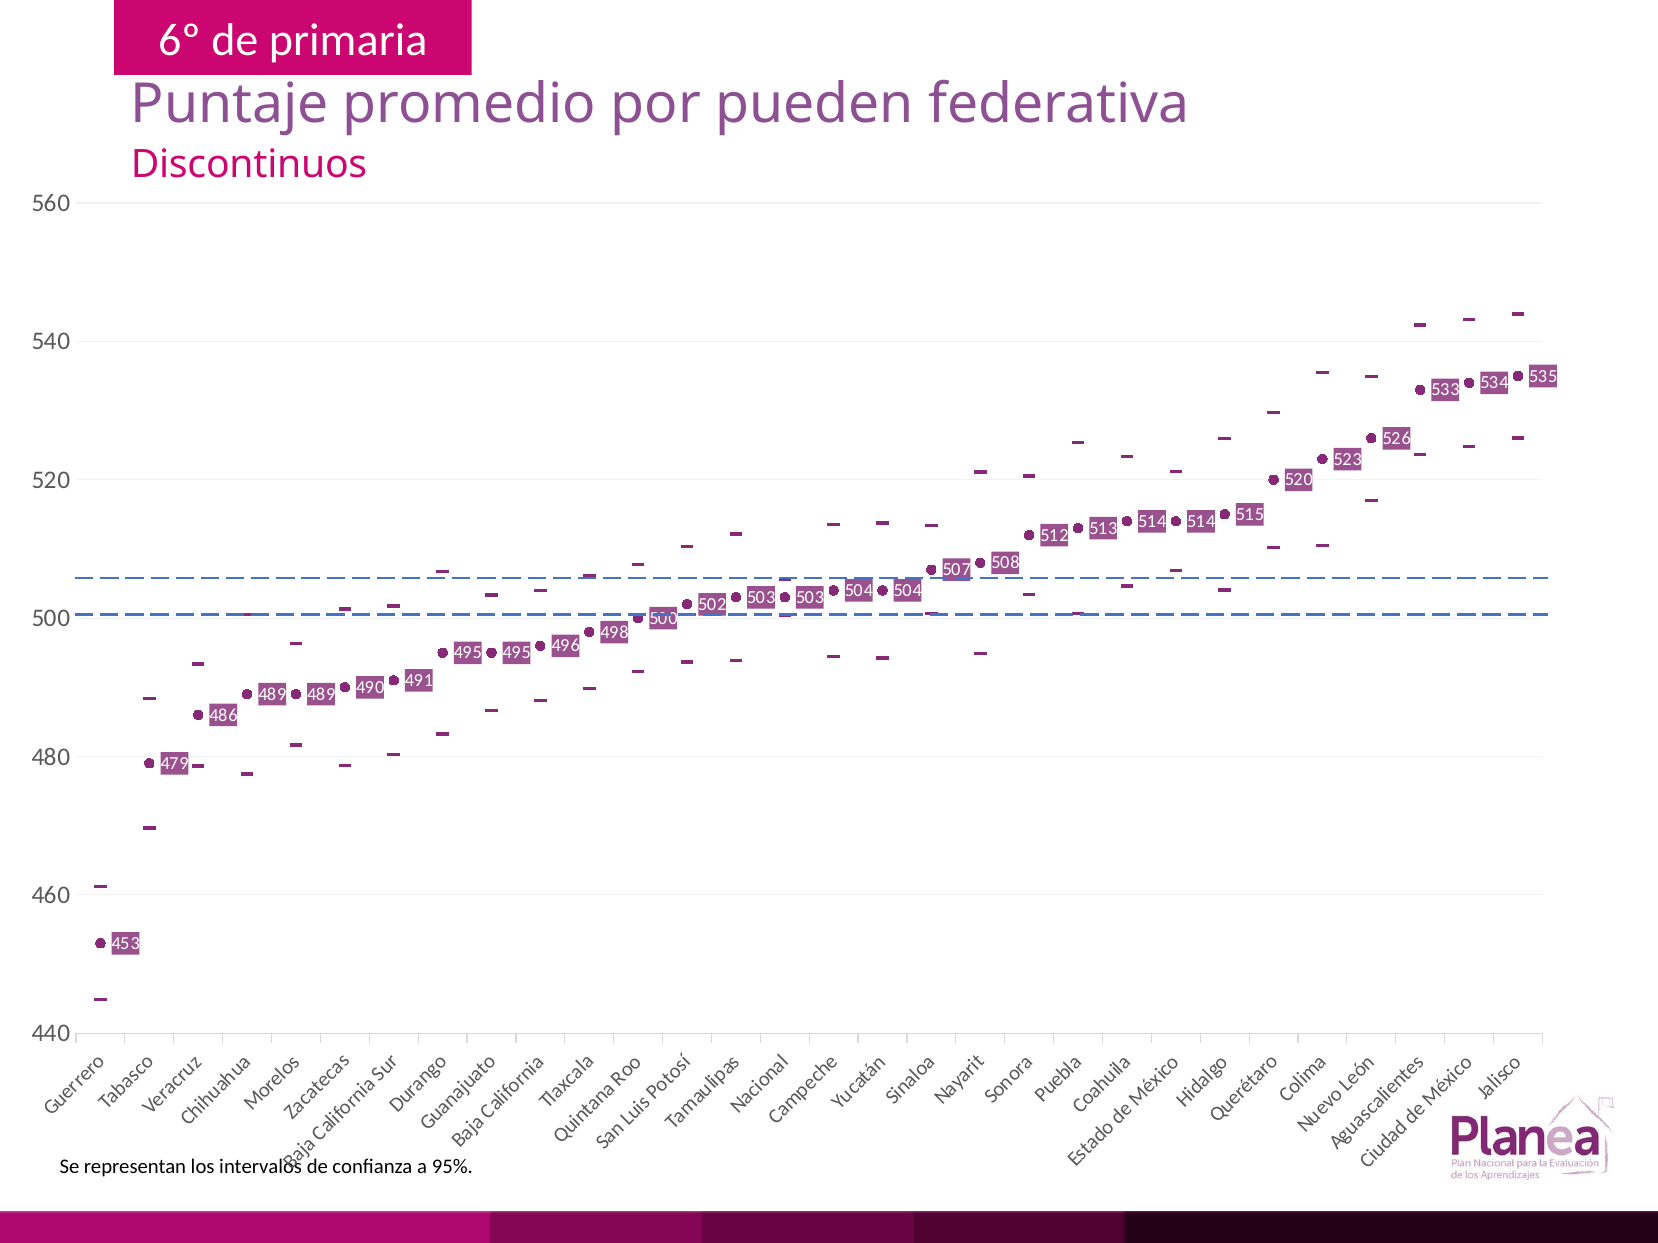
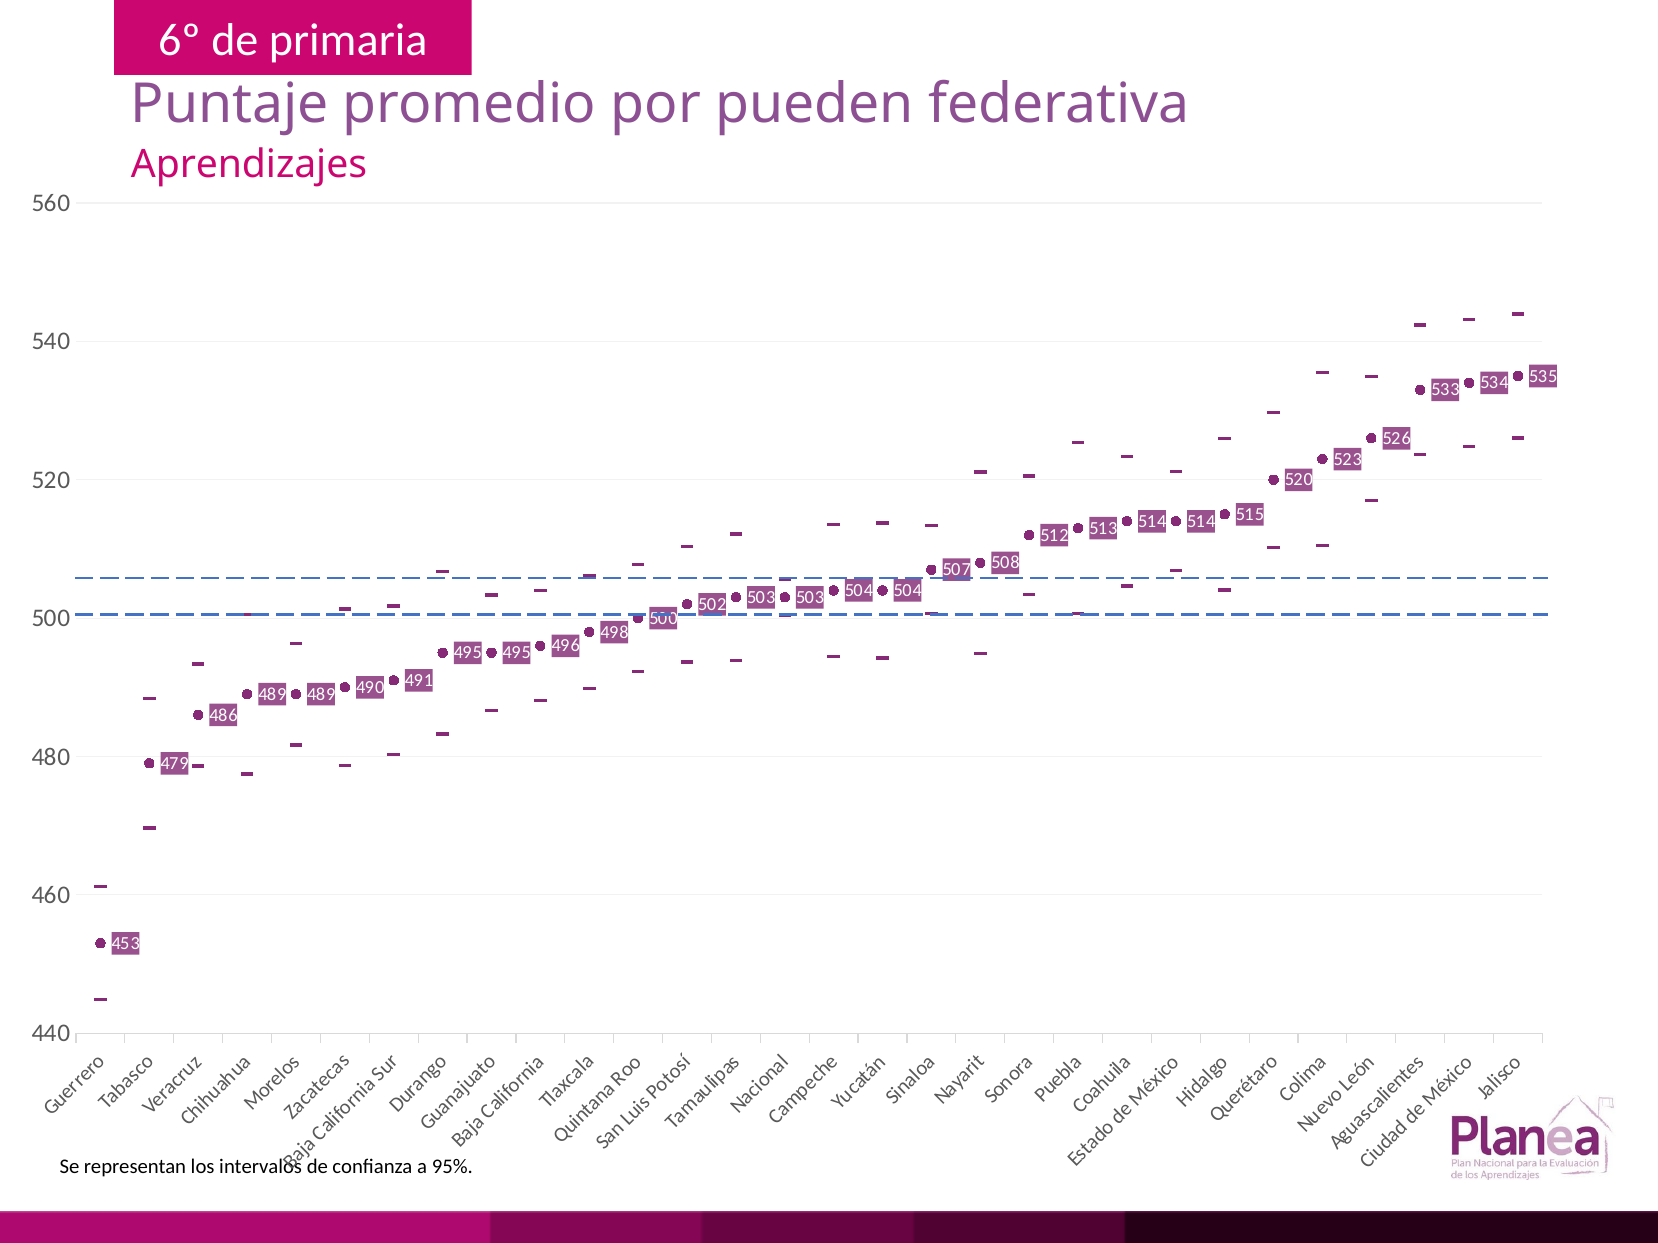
Discontinuos: Discontinuos -> Aprendizajes (249, 164)
